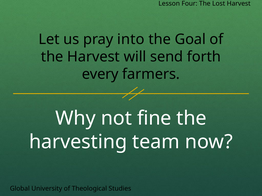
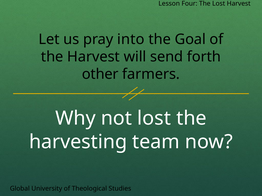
every: every -> other (100, 74)
not fine: fine -> lost (154, 119)
